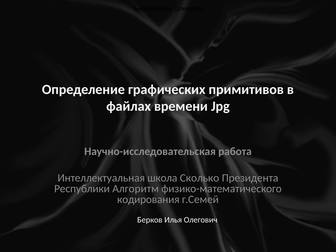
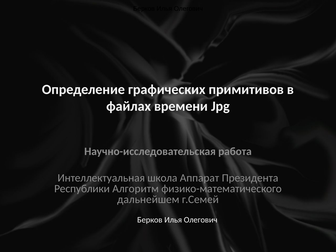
Сколько: Сколько -> Аппарат (200, 178)
кодирования: кодирования -> дальнейшем (148, 199)
